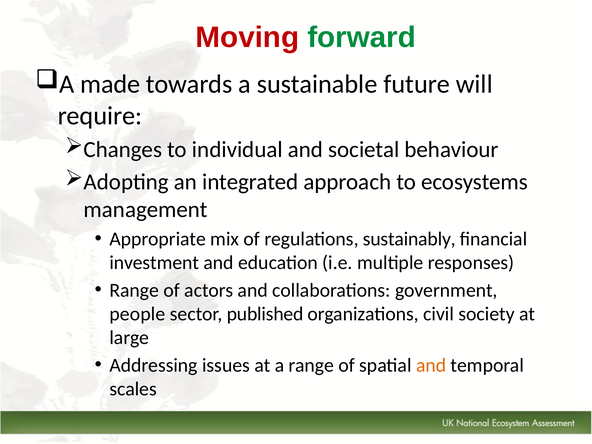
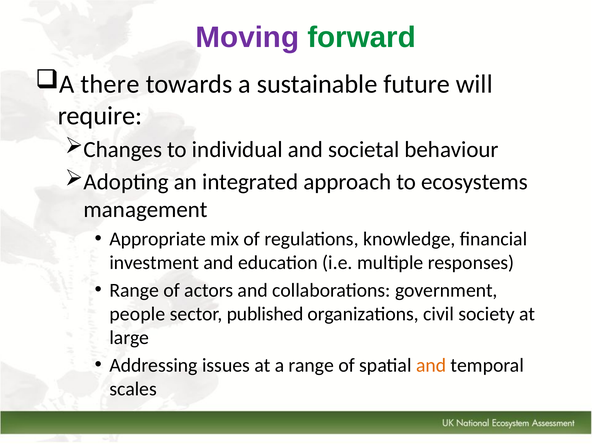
Moving colour: red -> purple (247, 37)
made: made -> there (110, 84)
sustainably: sustainably -> knowledge (409, 239)
